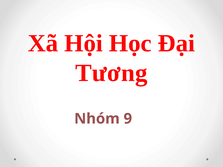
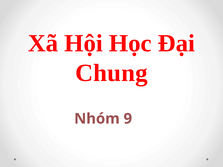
Tương: Tương -> Chung (111, 73)
